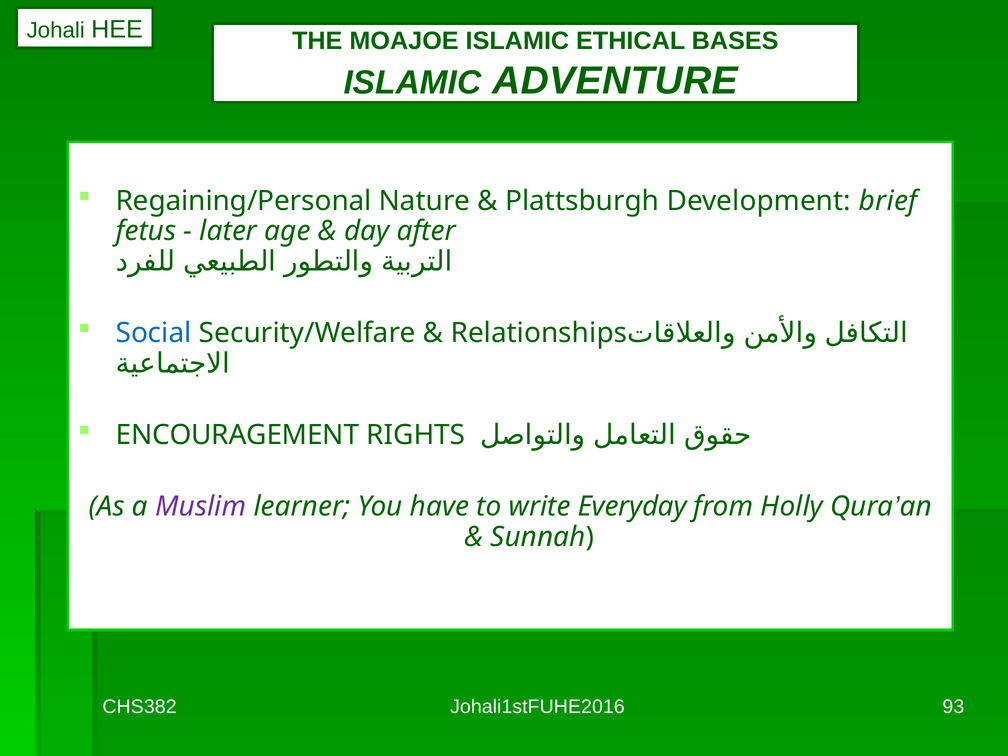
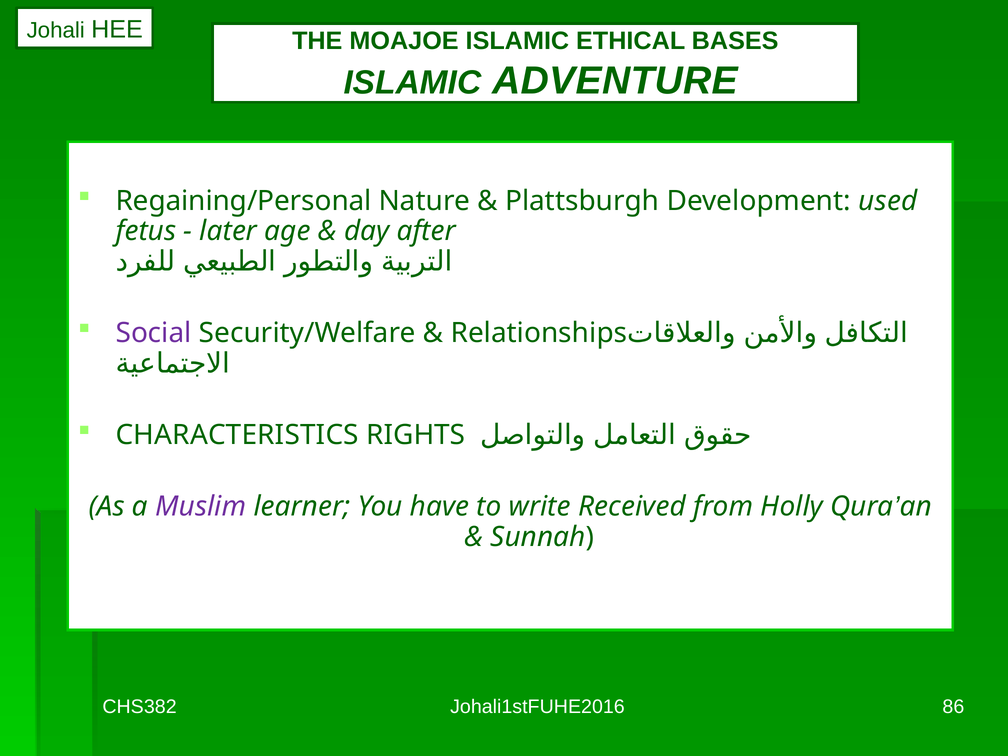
brief: brief -> used (888, 201)
Social colour: blue -> purple (154, 333)
ENCOURAGEMENT: ENCOURAGEMENT -> CHARACTERISTICS (237, 435)
Everyday: Everyday -> Received (632, 507)
93: 93 -> 86 (953, 707)
